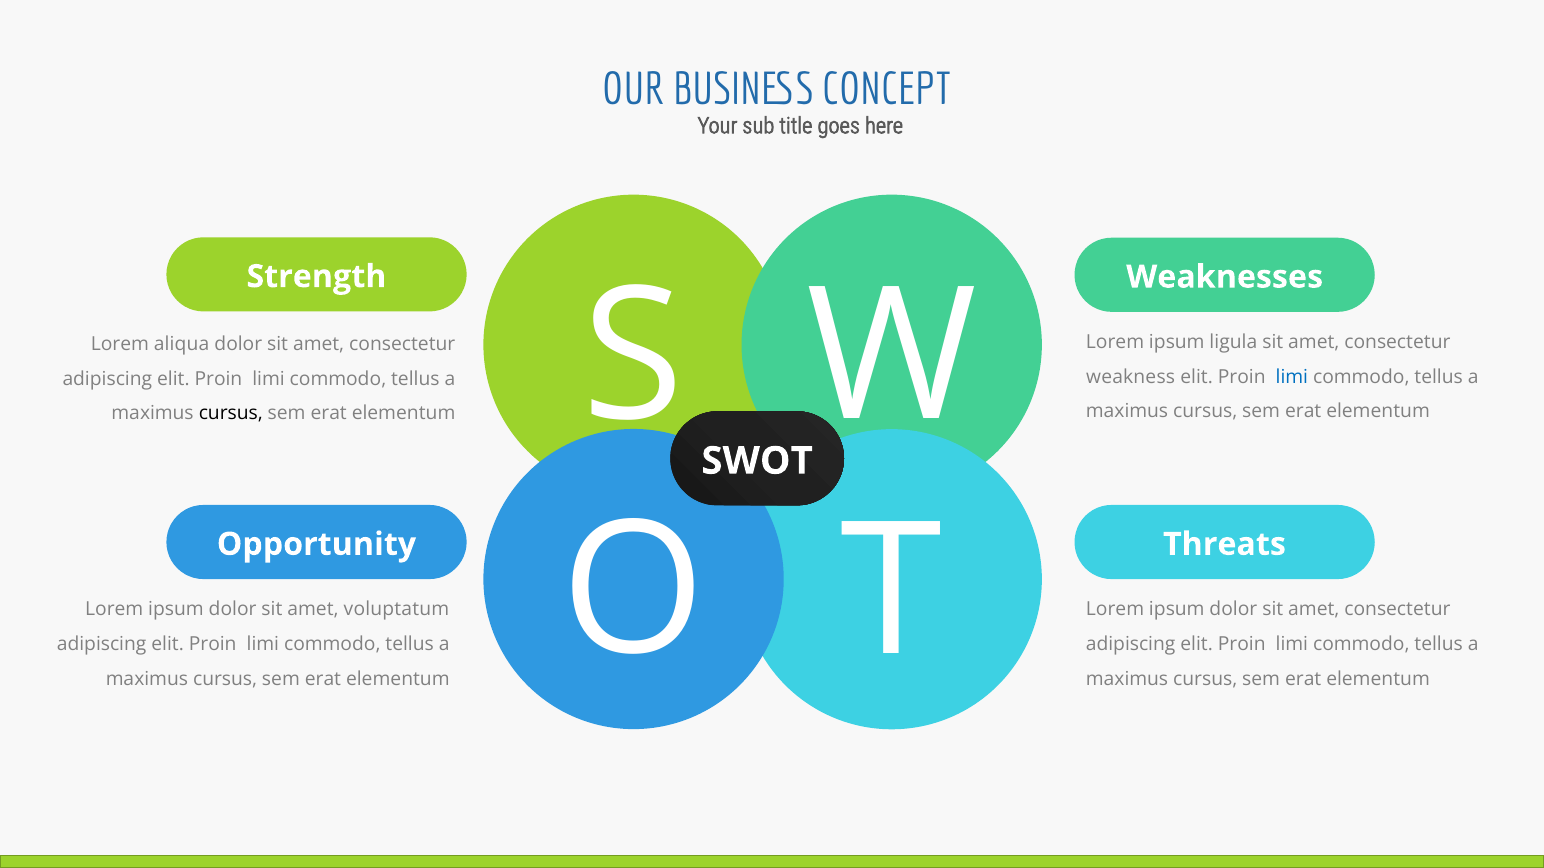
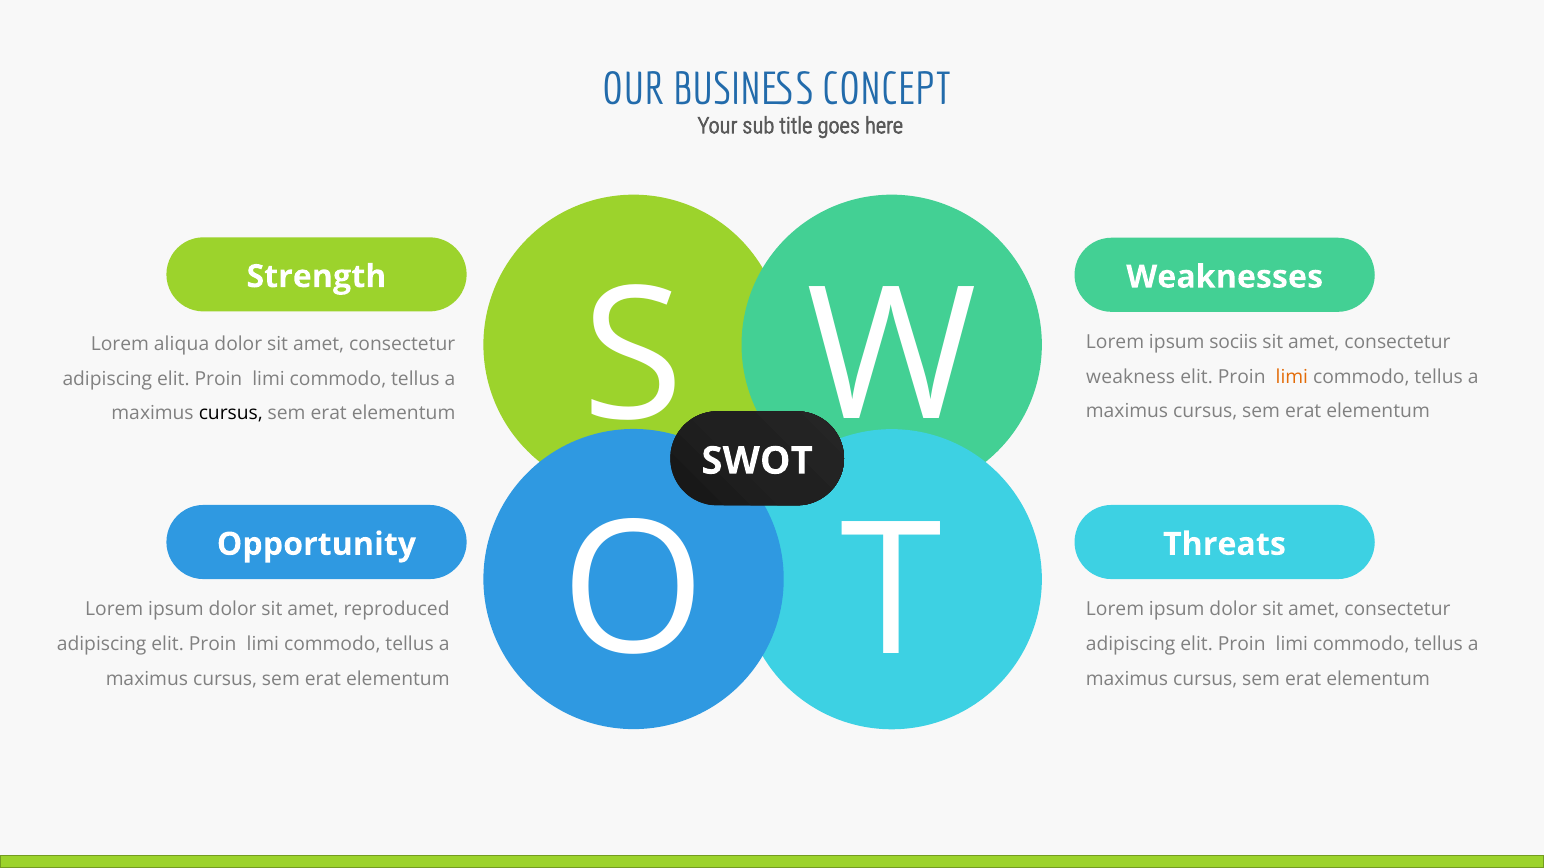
ligula: ligula -> sociis (1233, 342)
limi colour: blue -> orange (1292, 377)
voluptatum: voluptatum -> reproduced (397, 610)
